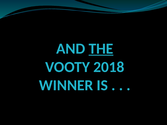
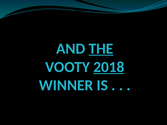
2018 underline: none -> present (109, 67)
